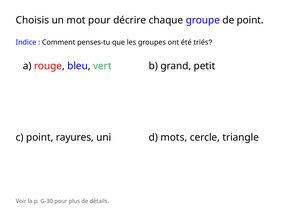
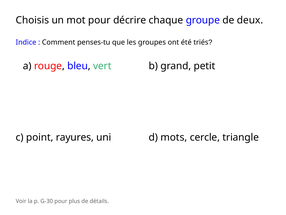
de point: point -> deux (250, 20)
